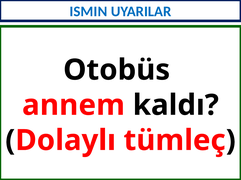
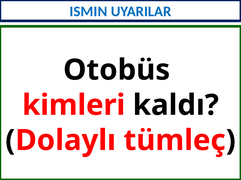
annem: annem -> kimleri (74, 106)
